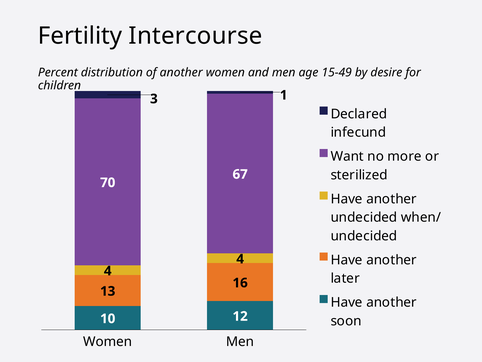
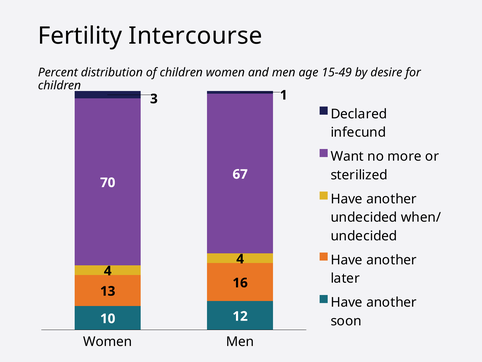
of another: another -> children (181, 72)
